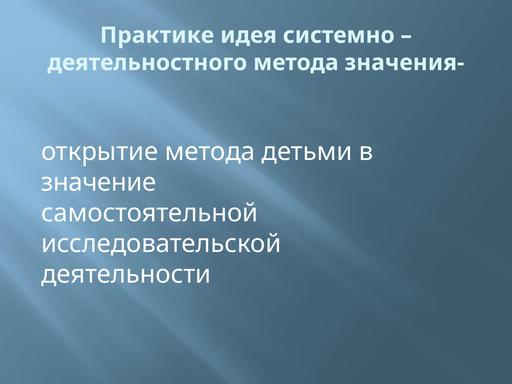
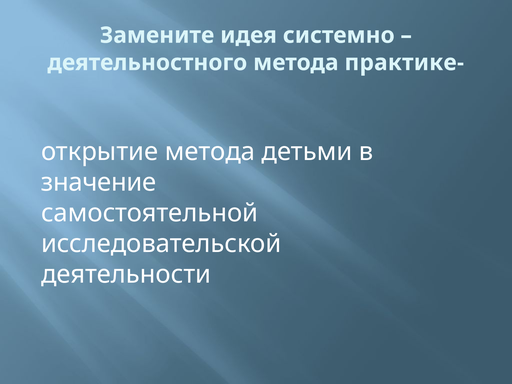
Практике: Практике -> Замените (157, 35)
значения-: значения- -> практике- (404, 63)
